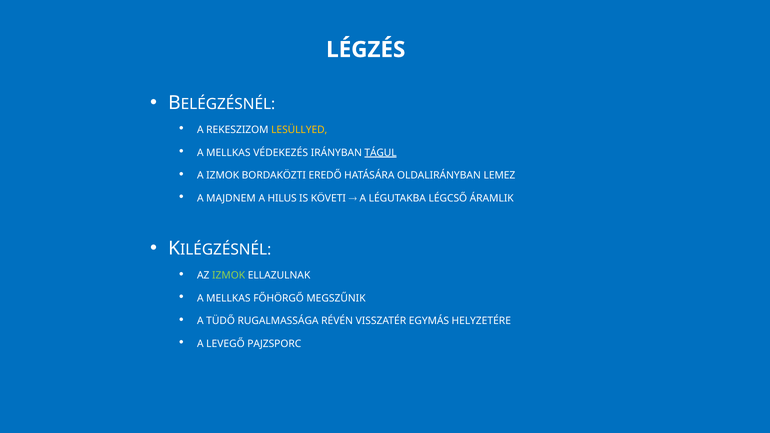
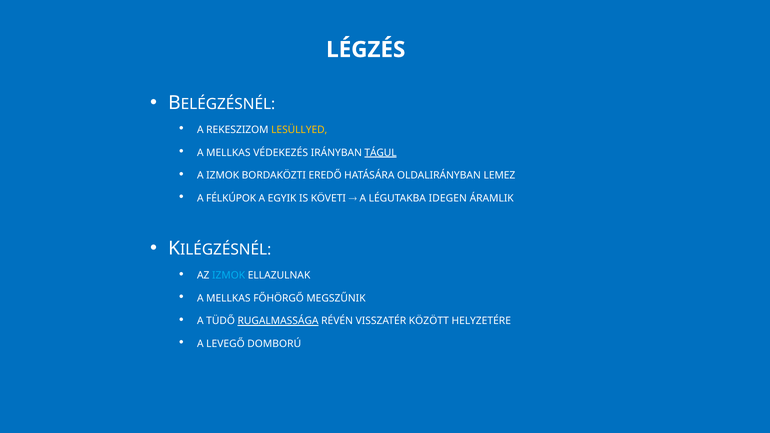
MAJDNEM: MAJDNEM -> FÉLKÚPOK (231, 198)
HILUS: HILUS -> EGYIK (282, 198)
LÉGCSŐ: LÉGCSŐ -> IDEGEN (448, 198)
IZMOK colour: light green -> light blue (229, 276)
RUGALMASSÁGA underline: none -> present (278, 321)
EGYMÁS: EGYMÁS -> KÖZÖTT (429, 321)
PAJZSPORC: PAJZSPORC -> DOMBORÚ (274, 344)
